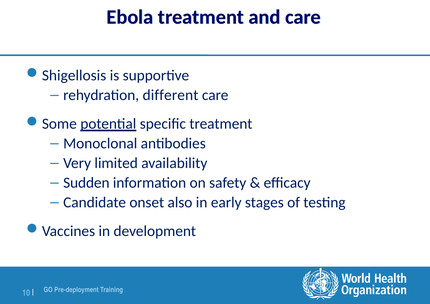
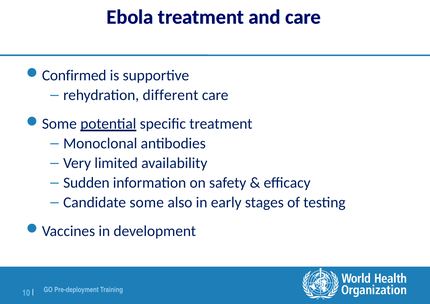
Shigellosis: Shigellosis -> Confirmed (74, 75)
Candidate onset: onset -> some (147, 202)
